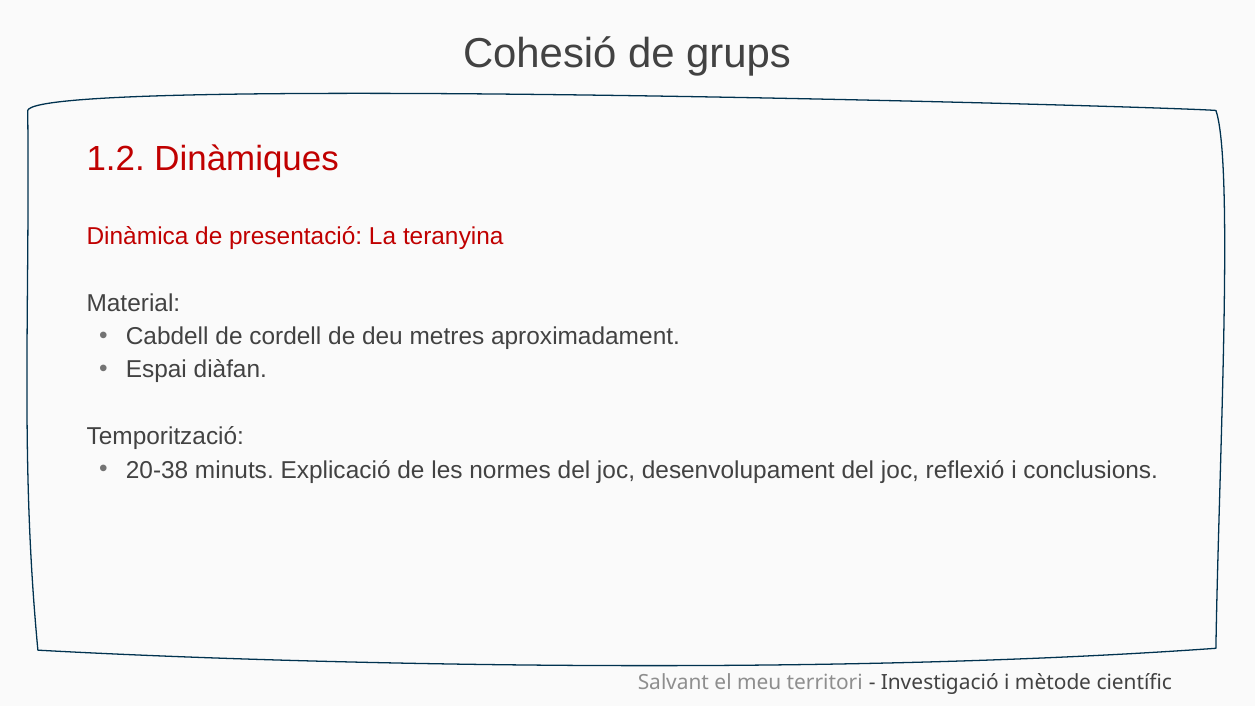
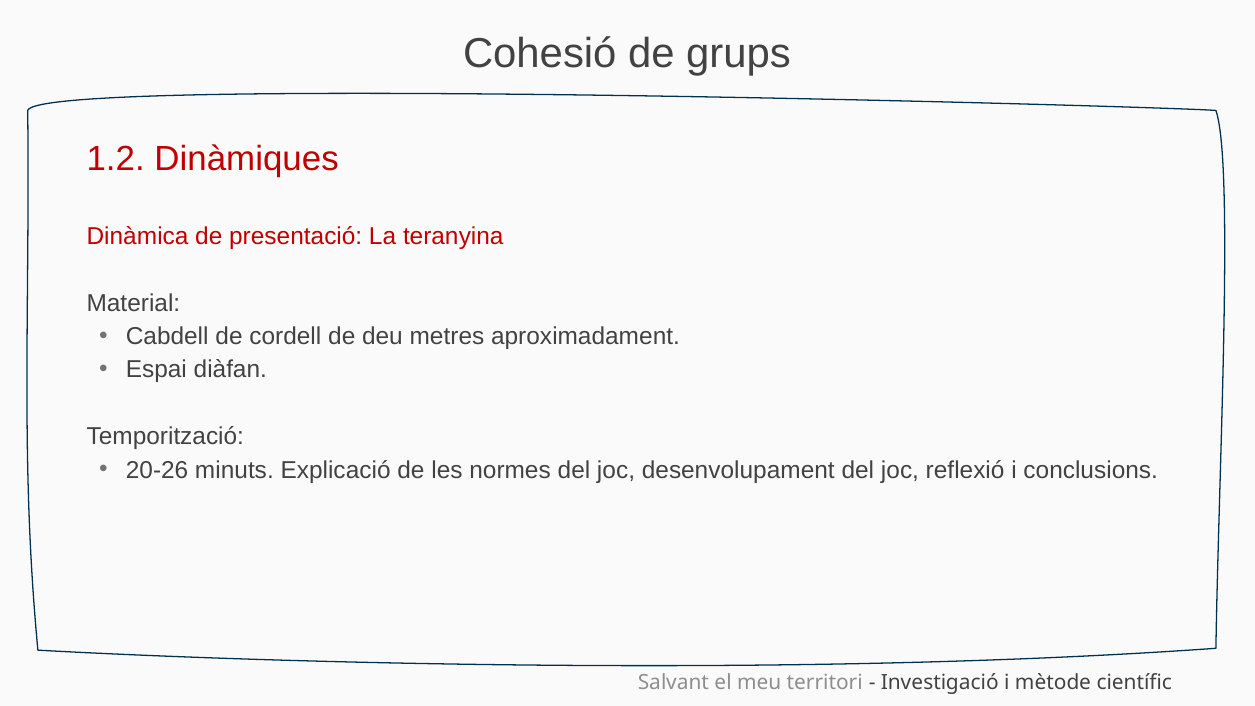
20-38: 20-38 -> 20-26 (157, 470)
